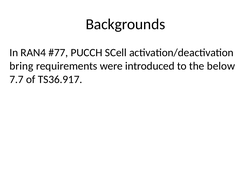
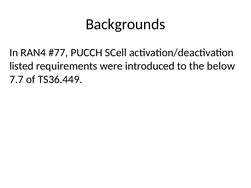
bring: bring -> listed (22, 66)
TS36.917: TS36.917 -> TS36.449 (60, 79)
